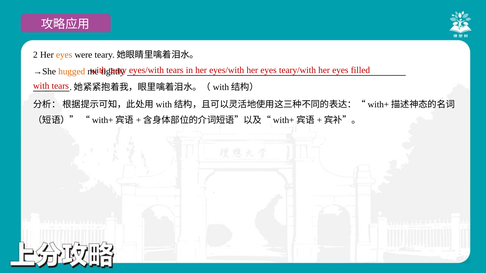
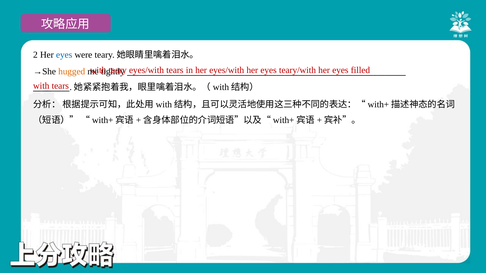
eyes colour: orange -> blue (64, 55)
